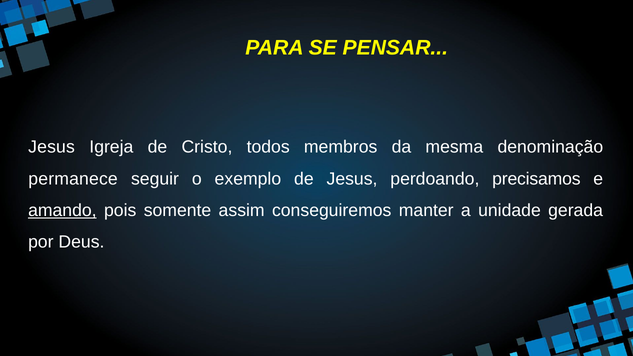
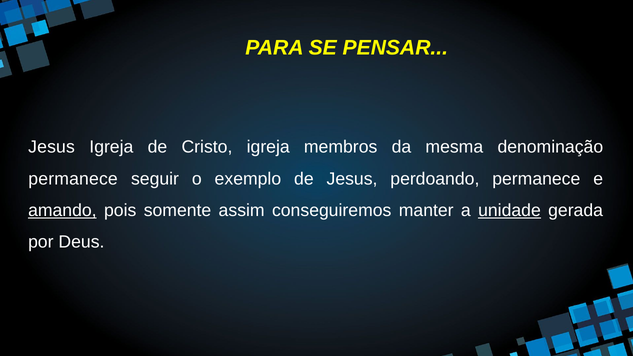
Cristo todos: todos -> igreja (268, 147)
perdoando precisamos: precisamos -> permanece (536, 179)
unidade underline: none -> present (509, 210)
